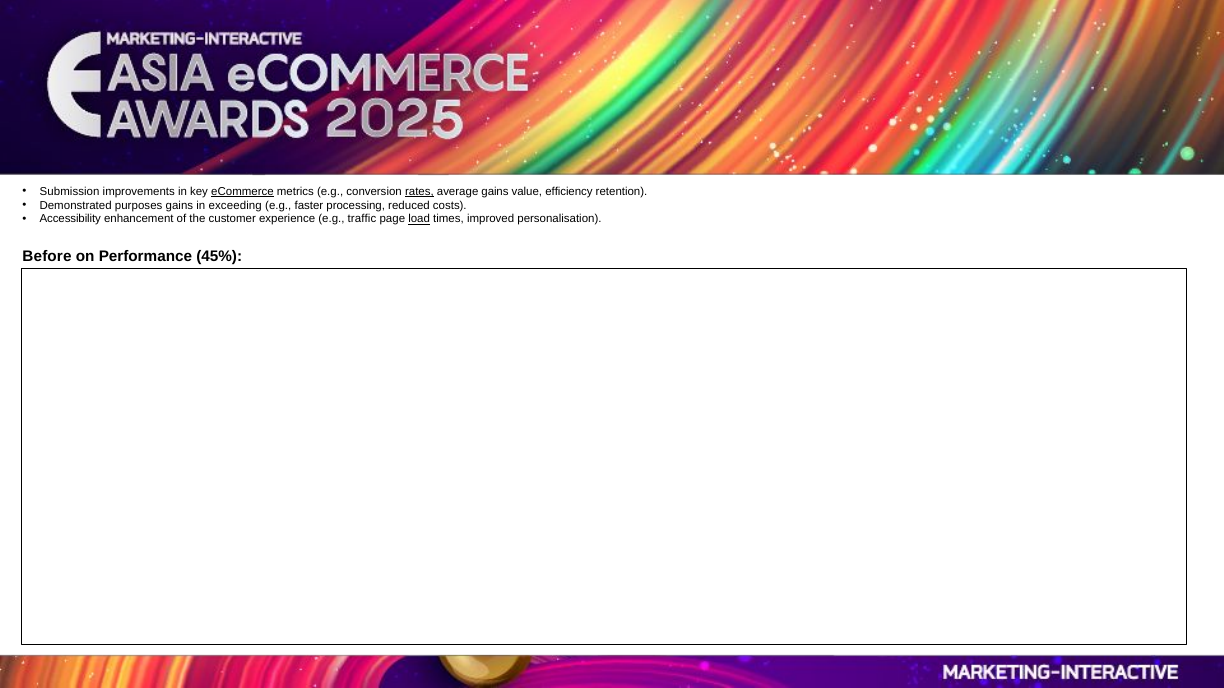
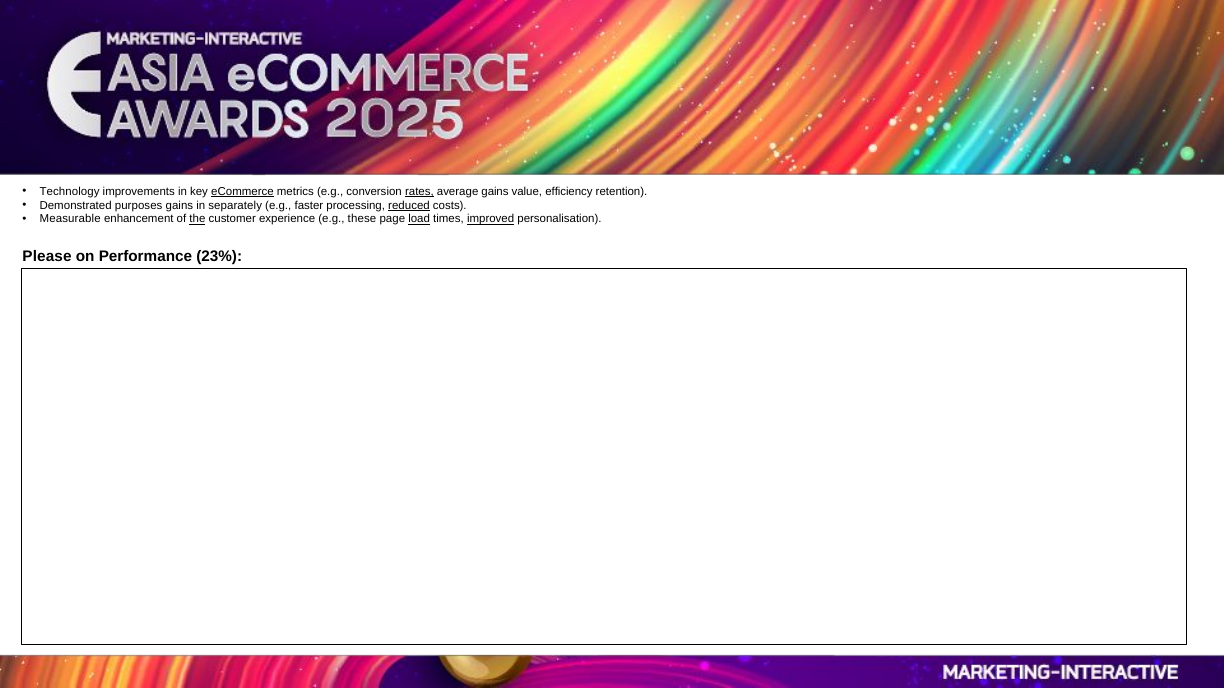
Submission: Submission -> Technology (70, 192)
exceeding: exceeding -> separately (235, 205)
reduced underline: none -> present (409, 205)
Accessibility: Accessibility -> Measurable (70, 219)
the underline: none -> present (197, 219)
traffic: traffic -> these (362, 219)
improved underline: none -> present (491, 219)
Before: Before -> Please (47, 257)
45%: 45% -> 23% (219, 257)
